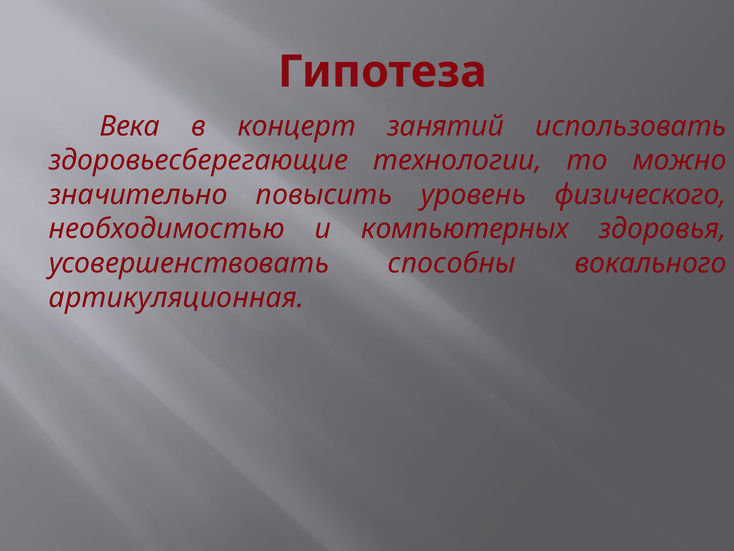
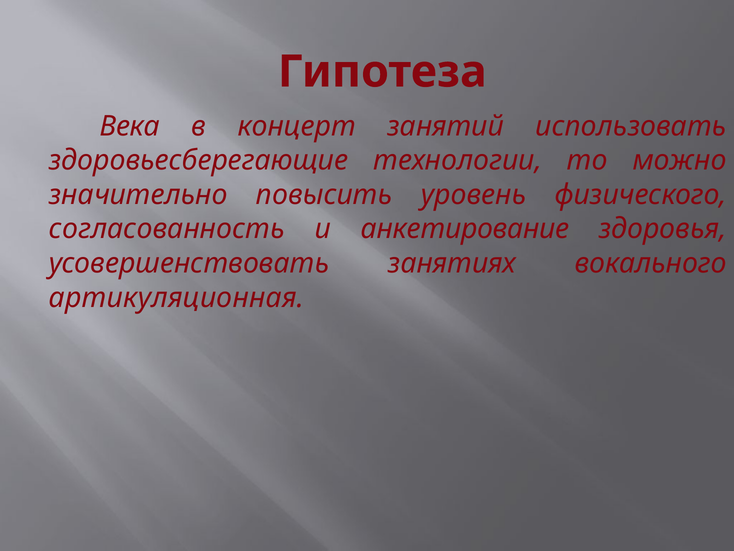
необходимостью: необходимостью -> согласованность (167, 229)
компьютерных: компьютерных -> анкетирование (465, 229)
способны: способны -> занятиях (452, 263)
